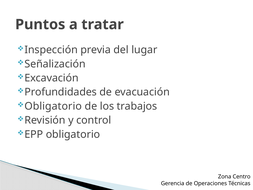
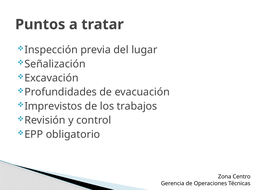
Obligatorio: Obligatorio -> Imprevistos (53, 106)
